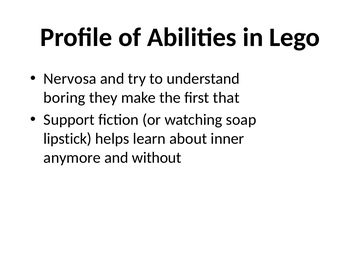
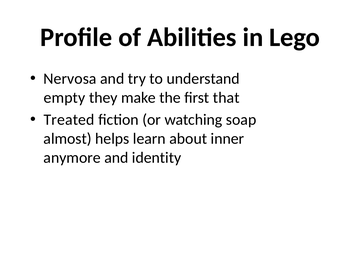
boring: boring -> empty (64, 98)
Support: Support -> Treated (69, 120)
lipstick: lipstick -> almost (68, 139)
without: without -> identity (157, 158)
